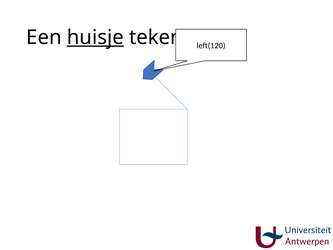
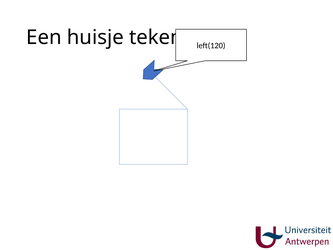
huisje underline: present -> none (95, 37)
